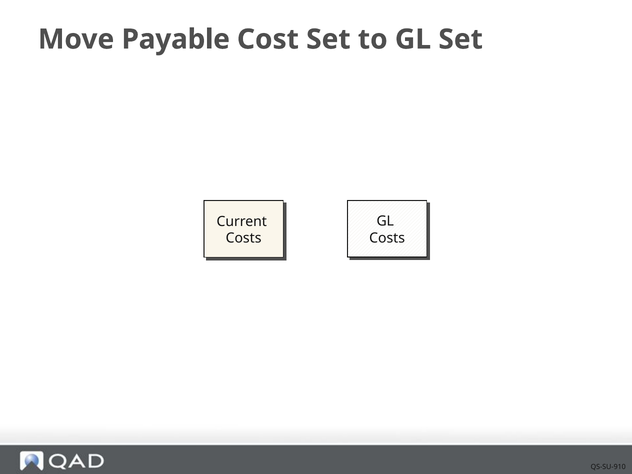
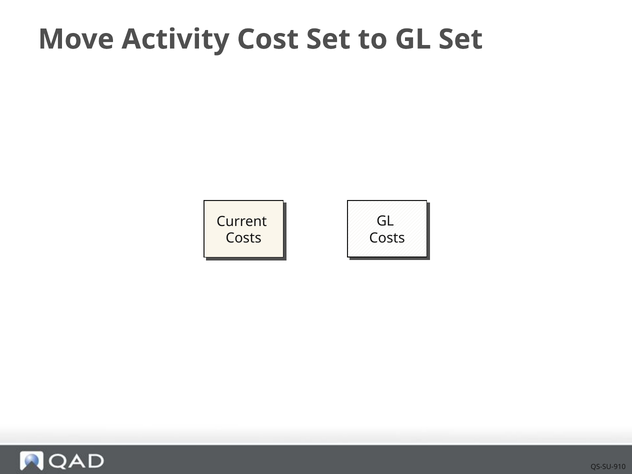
Payable: Payable -> Activity (176, 39)
